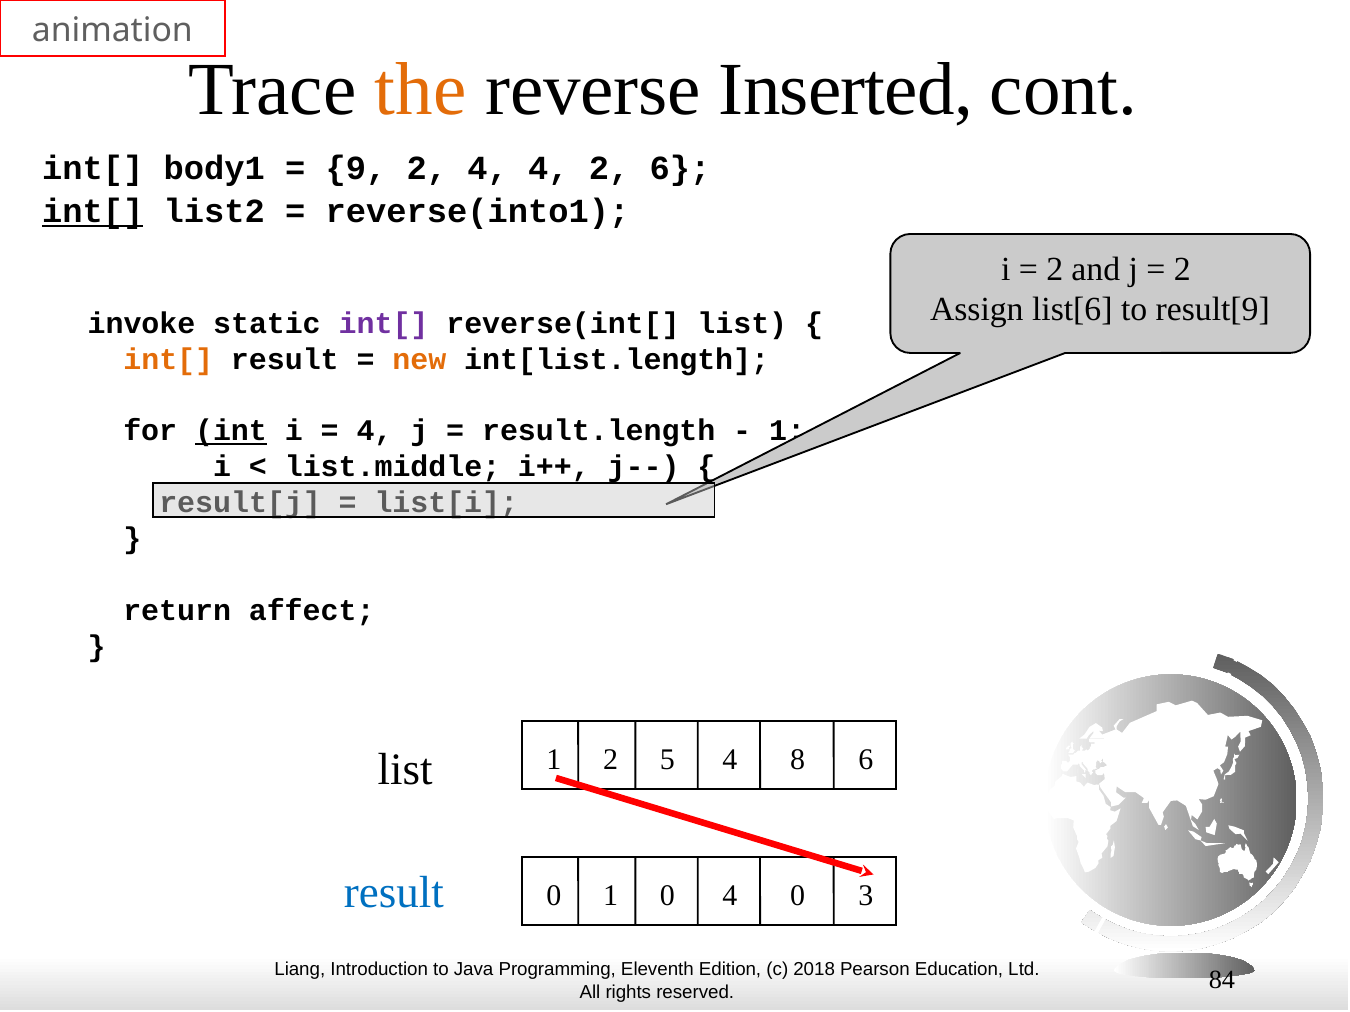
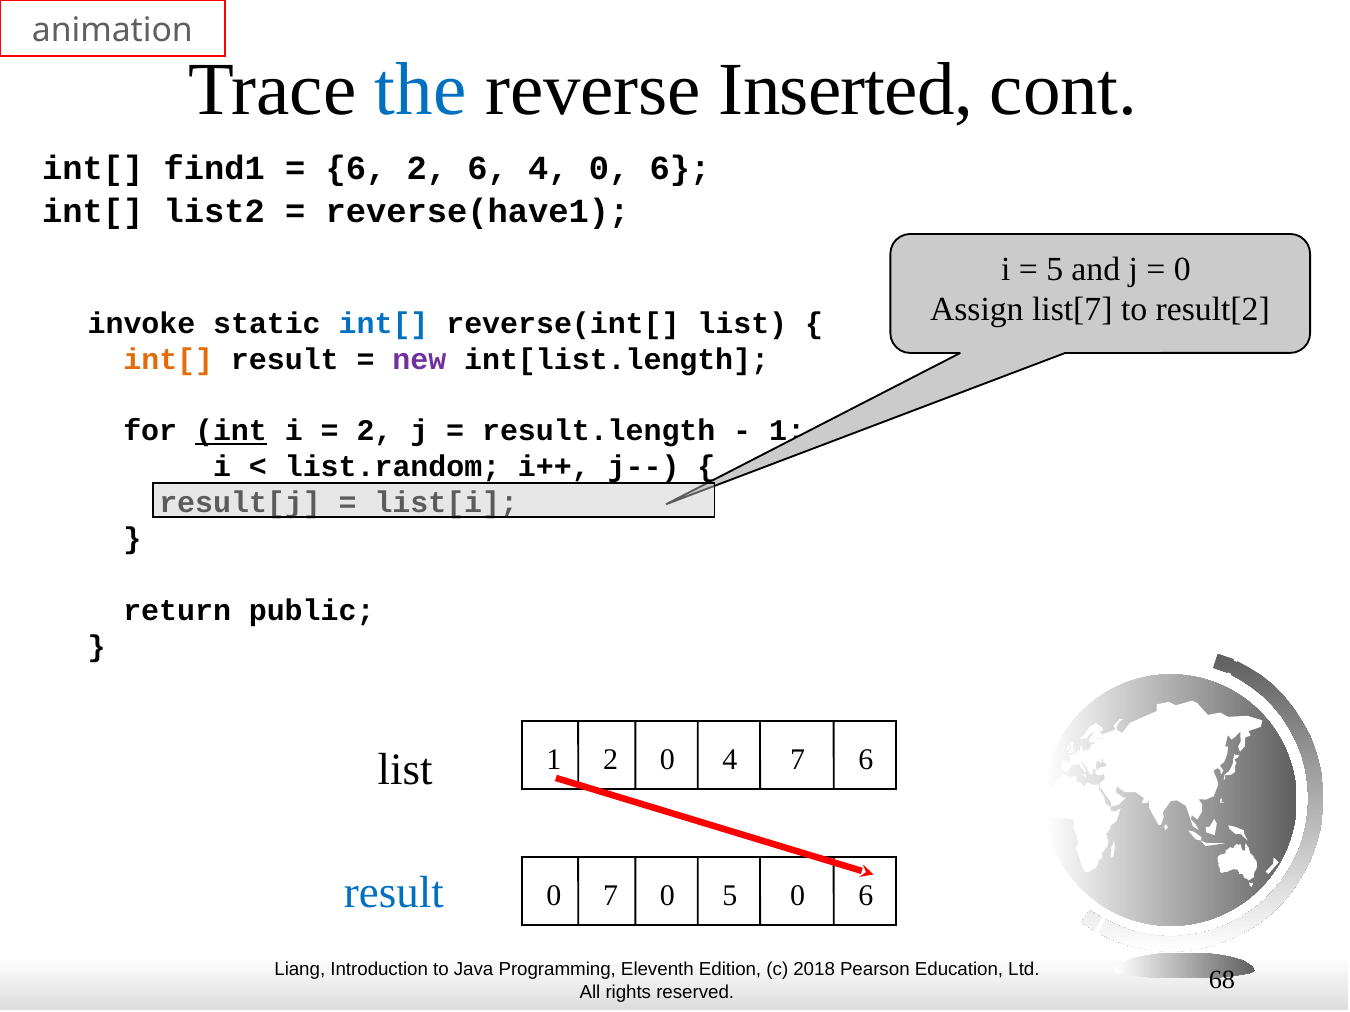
the colour: orange -> blue (421, 90)
body1: body1 -> find1 (214, 168)
9: 9 -> 6 (356, 168)
2 4: 4 -> 6 (488, 168)
4 2: 2 -> 0 (609, 168)
int[ underline: present -> none (93, 212)
reverse(into1: reverse(into1 -> reverse(have1 (478, 212)
2: 2 -> 5 (1055, 269)
2: 2 -> 0 (1182, 269)
list[6: list[6 -> list[7 (1072, 310)
result[9: result[9 -> result[2 (1213, 310)
int[ colour: purple -> blue (384, 323)
new colour: orange -> purple (419, 359)
4: 4 -> 2 (374, 431)
list.middle: list.middle -> list.random (393, 467)
affect: affect -> public (312, 611)
2 5: 5 -> 0 (667, 760)
4 8: 8 -> 7 (798, 760)
0 1: 1 -> 7 (611, 896)
0 4: 4 -> 5 (730, 896)
3: 3 -> 6 (866, 896)
84: 84 -> 68 (1222, 980)
